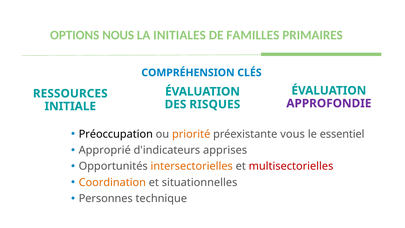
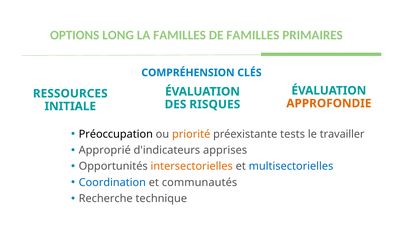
NOUS: NOUS -> LONG (118, 35)
LA INITIALES: INITIALES -> FAMILLES (180, 35)
APPROFONDIE colour: purple -> orange (329, 103)
vous: vous -> tests (293, 134)
essentiel: essentiel -> travailler (342, 134)
multisectorielles colour: red -> blue (291, 166)
Coordination colour: orange -> blue (112, 182)
situationnelles: situationnelles -> communautés (200, 182)
Personnes: Personnes -> Recherche (106, 198)
